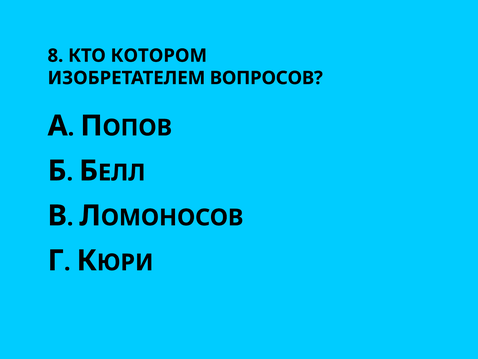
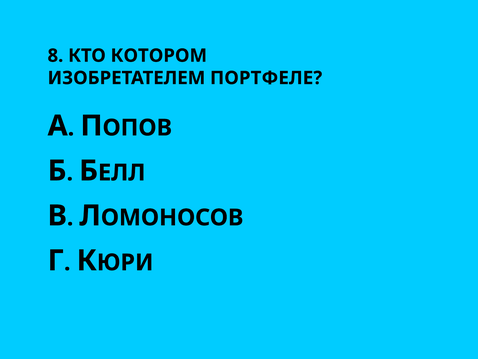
ВОПРОСОВ: ВОПРОСОВ -> ПОРТФЕЛЕ (266, 78)
